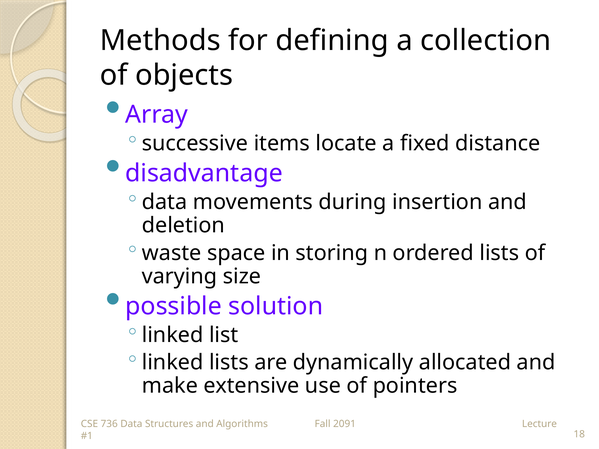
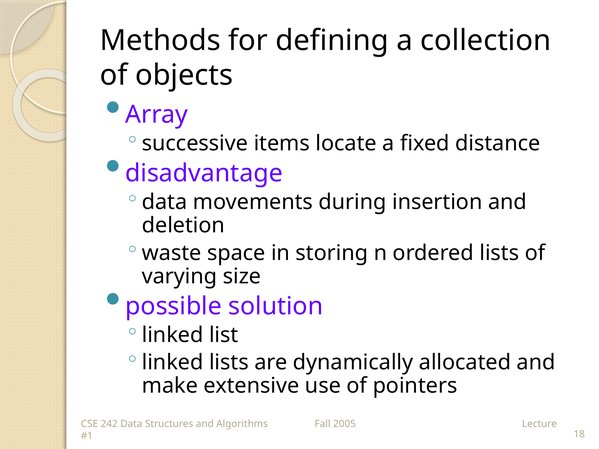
736: 736 -> 242 (109, 424)
2091: 2091 -> 2005 (345, 424)
